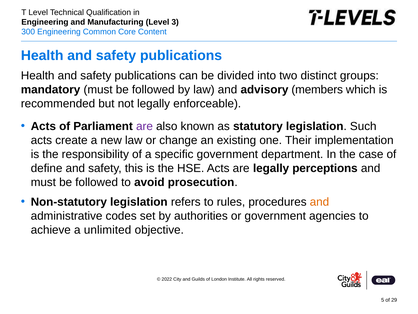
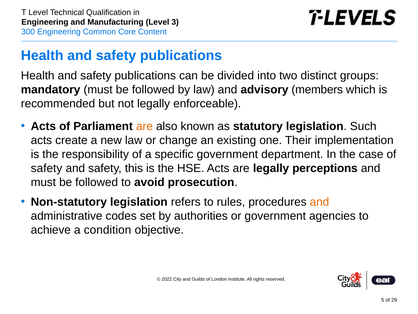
are colour: purple -> orange (145, 126)
define: define -> safety (47, 168)
unlimited: unlimited -> condition (108, 230)
